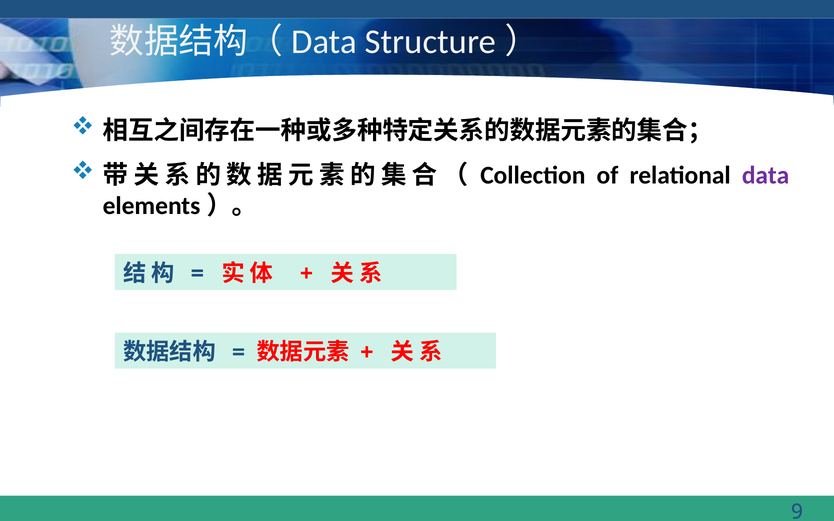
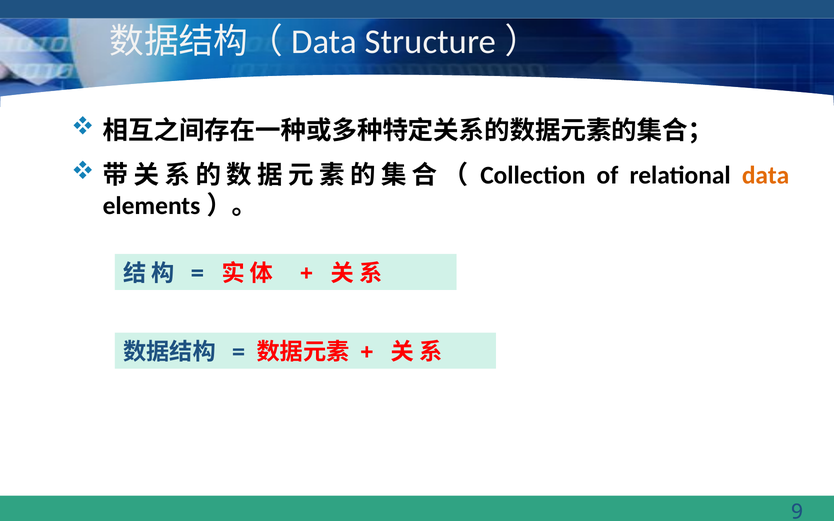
data colour: purple -> orange (766, 175)
